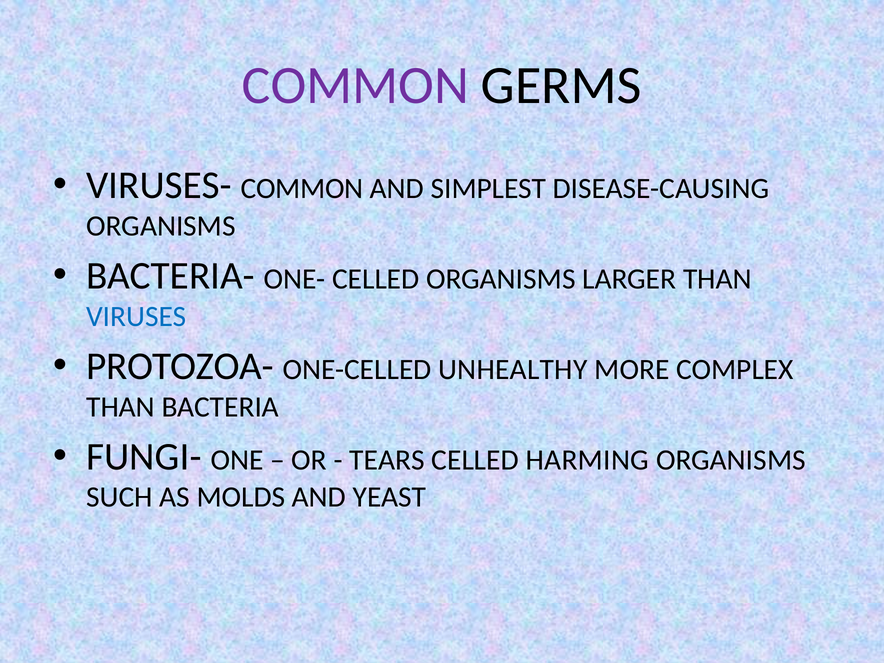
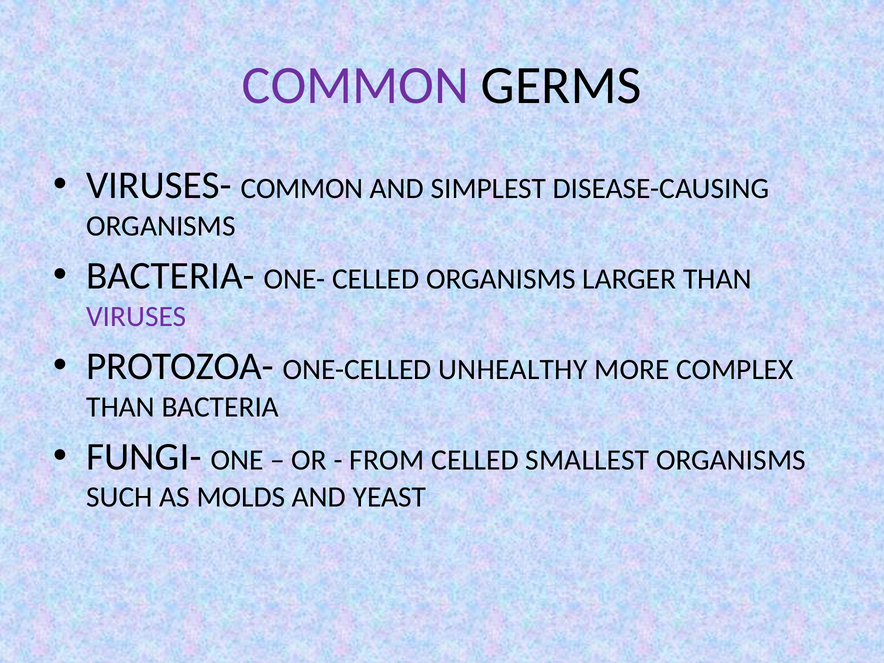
VIRUSES colour: blue -> purple (136, 316)
TEARS: TEARS -> FROM (387, 460)
HARMING: HARMING -> SMALLEST (587, 460)
